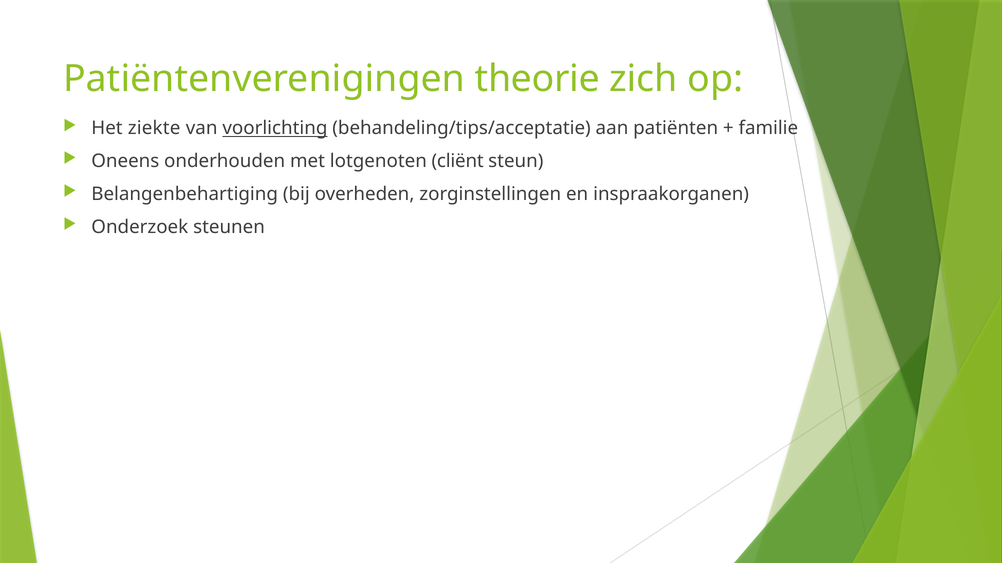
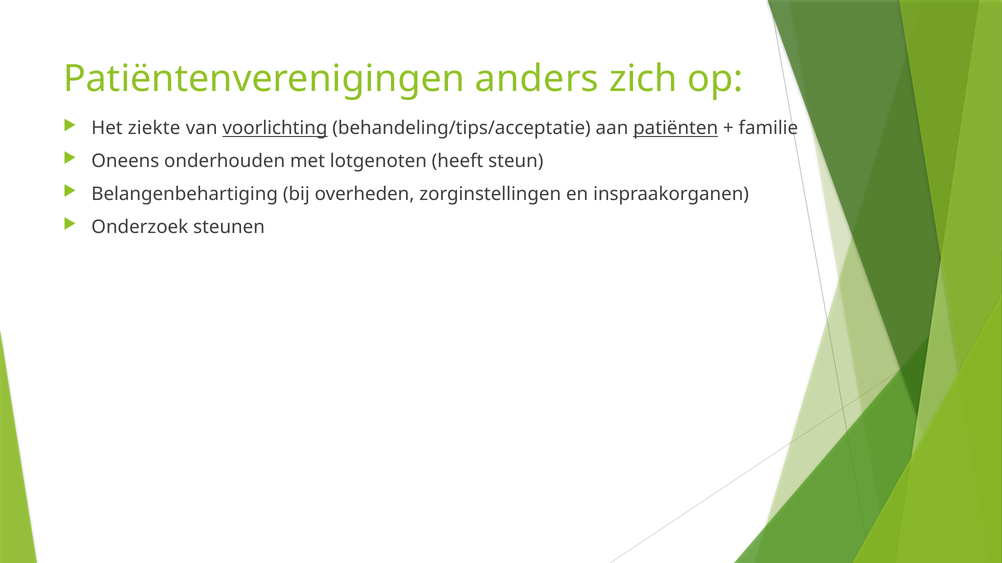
theorie: theorie -> anders (537, 79)
patiënten underline: none -> present (676, 128)
cliënt: cliënt -> heeft (458, 161)
